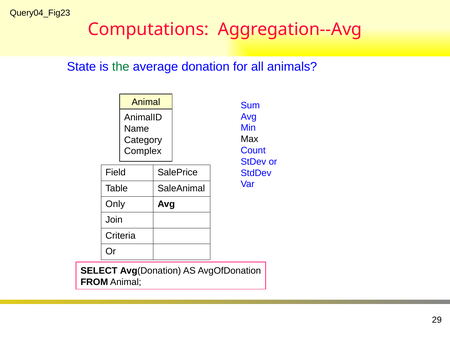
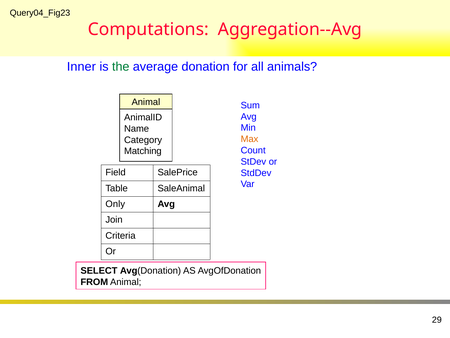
State: State -> Inner (81, 67)
Max colour: black -> orange (250, 139)
Complex: Complex -> Matching (143, 151)
